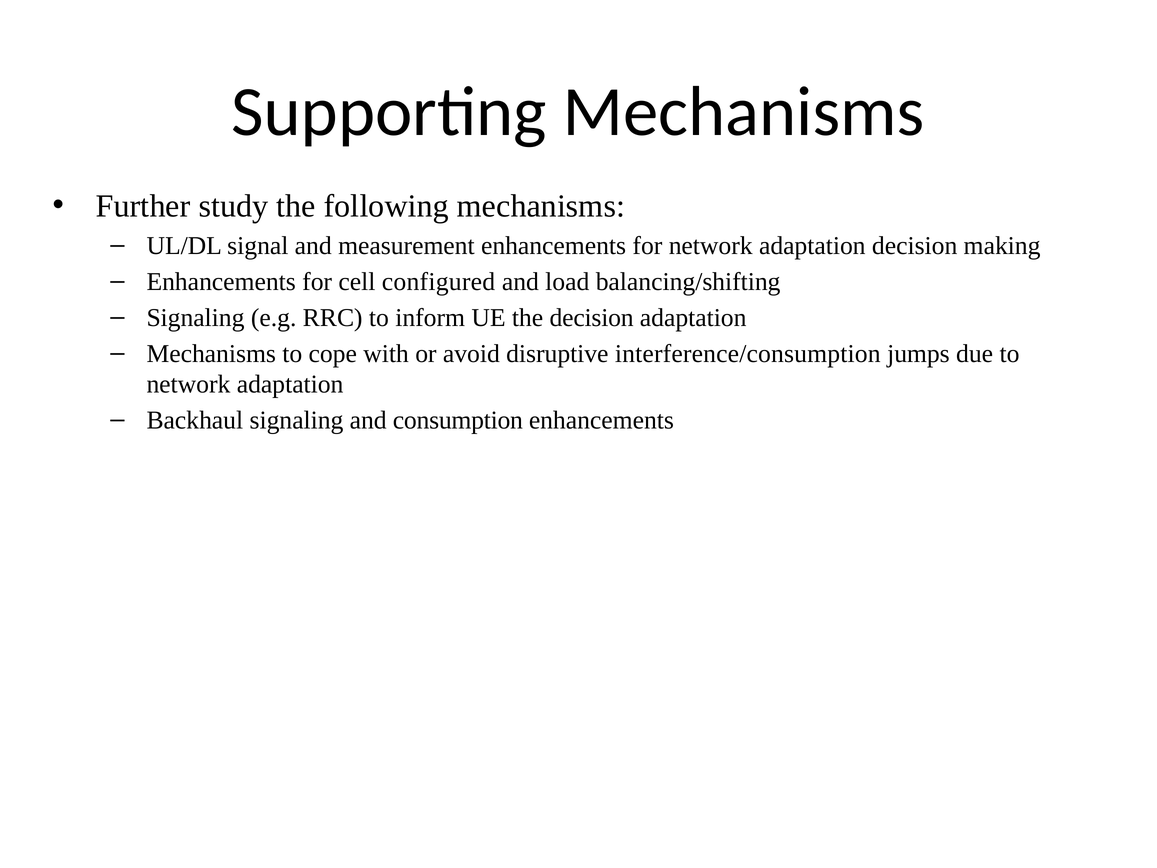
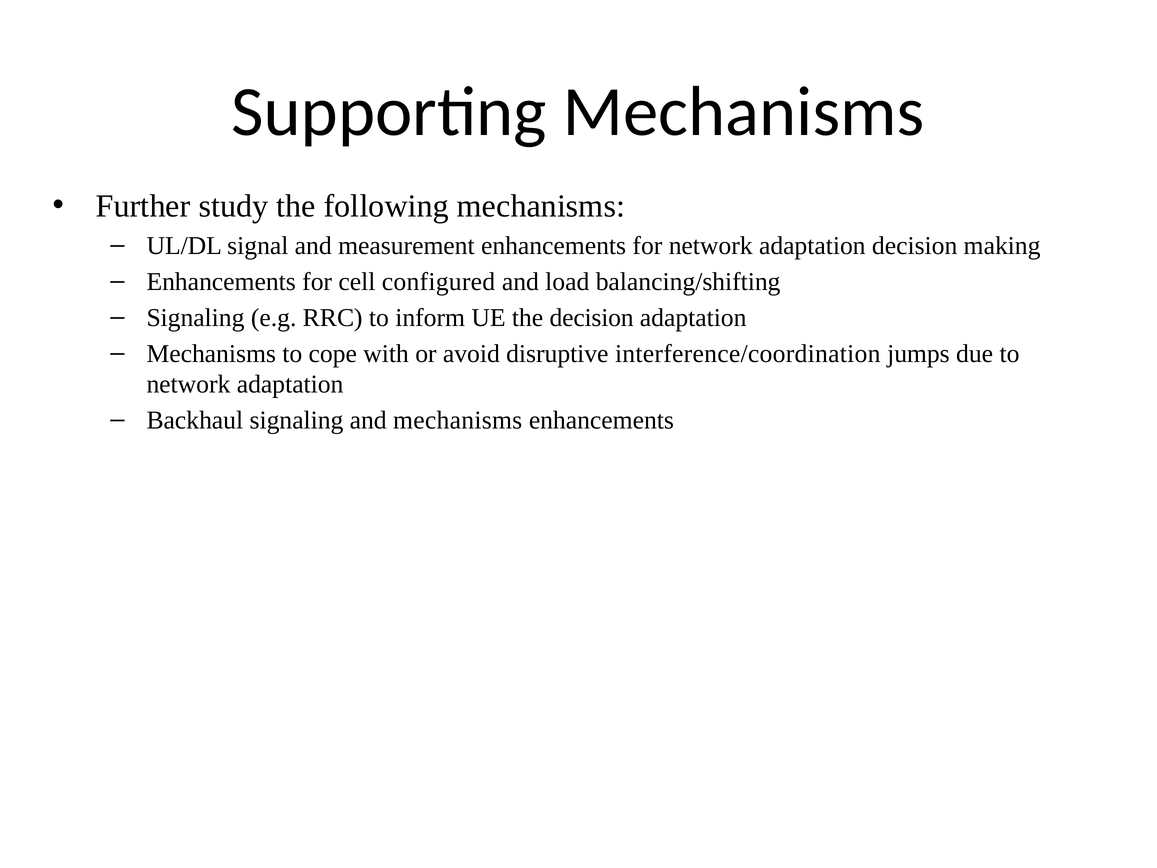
interference/consumption: interference/consumption -> interference/coordination (748, 353)
and consumption: consumption -> mechanisms (458, 420)
